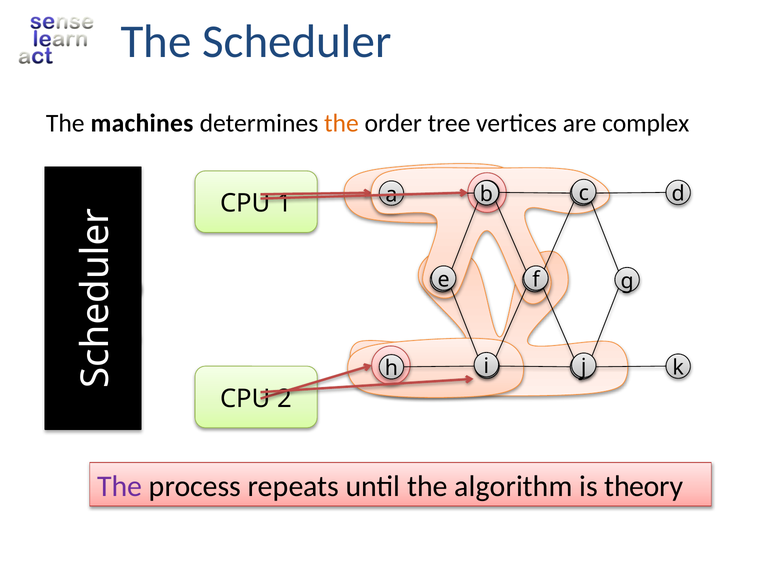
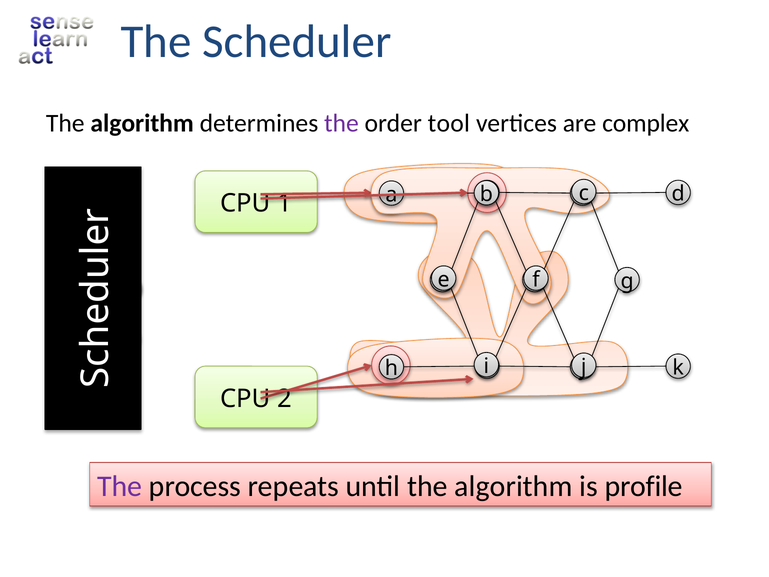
machines: machines -> algorithm (142, 123)
the colour: orange -> purple (341, 123)
tree: tree -> tool (449, 123)
theory: theory -> profile (644, 486)
